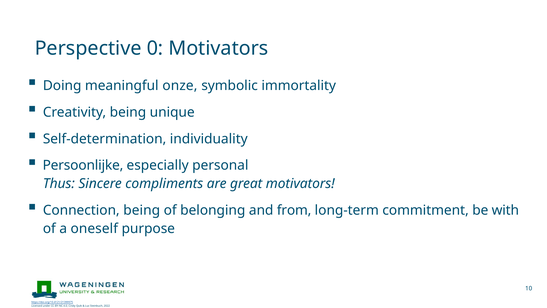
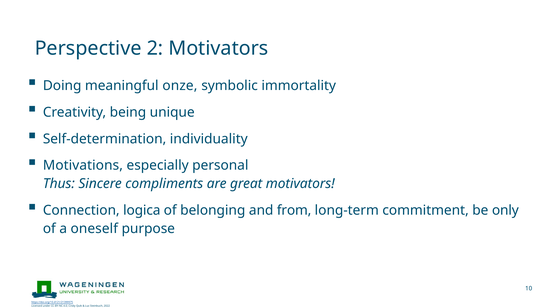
0: 0 -> 2 (155, 48)
Persoonlijke: Persoonlijke -> Motivations (83, 165)
Connection being: being -> logica (142, 210)
with: with -> only (505, 210)
